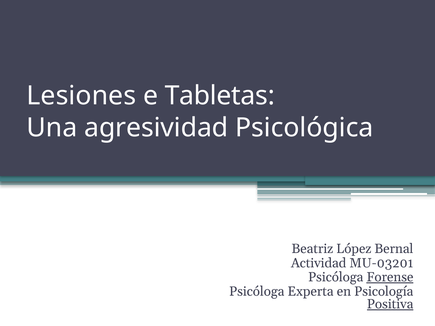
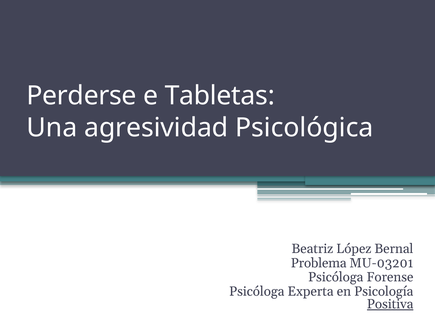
Lesiones: Lesiones -> Perderse (82, 96)
Actividad: Actividad -> Problema (319, 263)
Forense underline: present -> none (390, 277)
